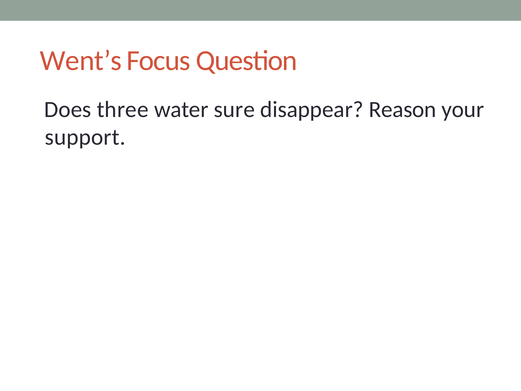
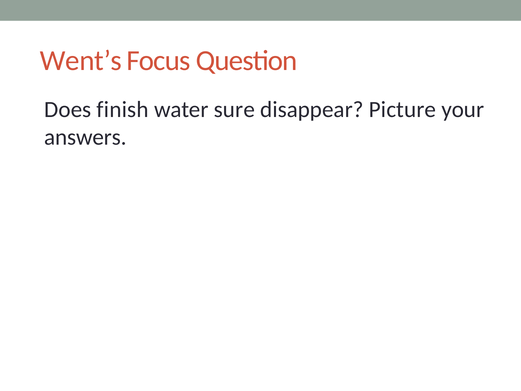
three: three -> finish (123, 109)
Reason: Reason -> Picture (402, 109)
support: support -> answers (85, 137)
